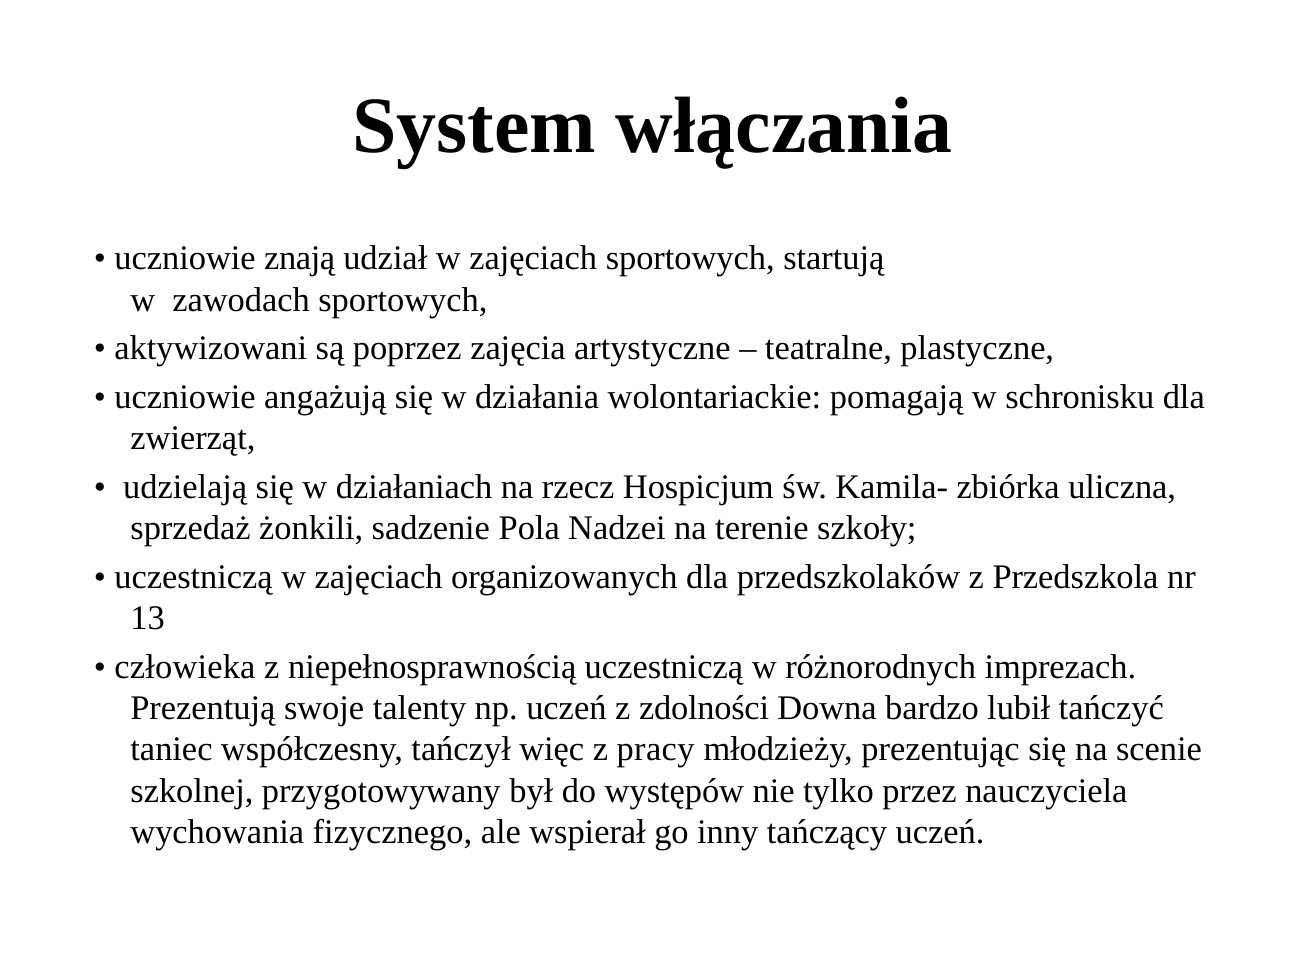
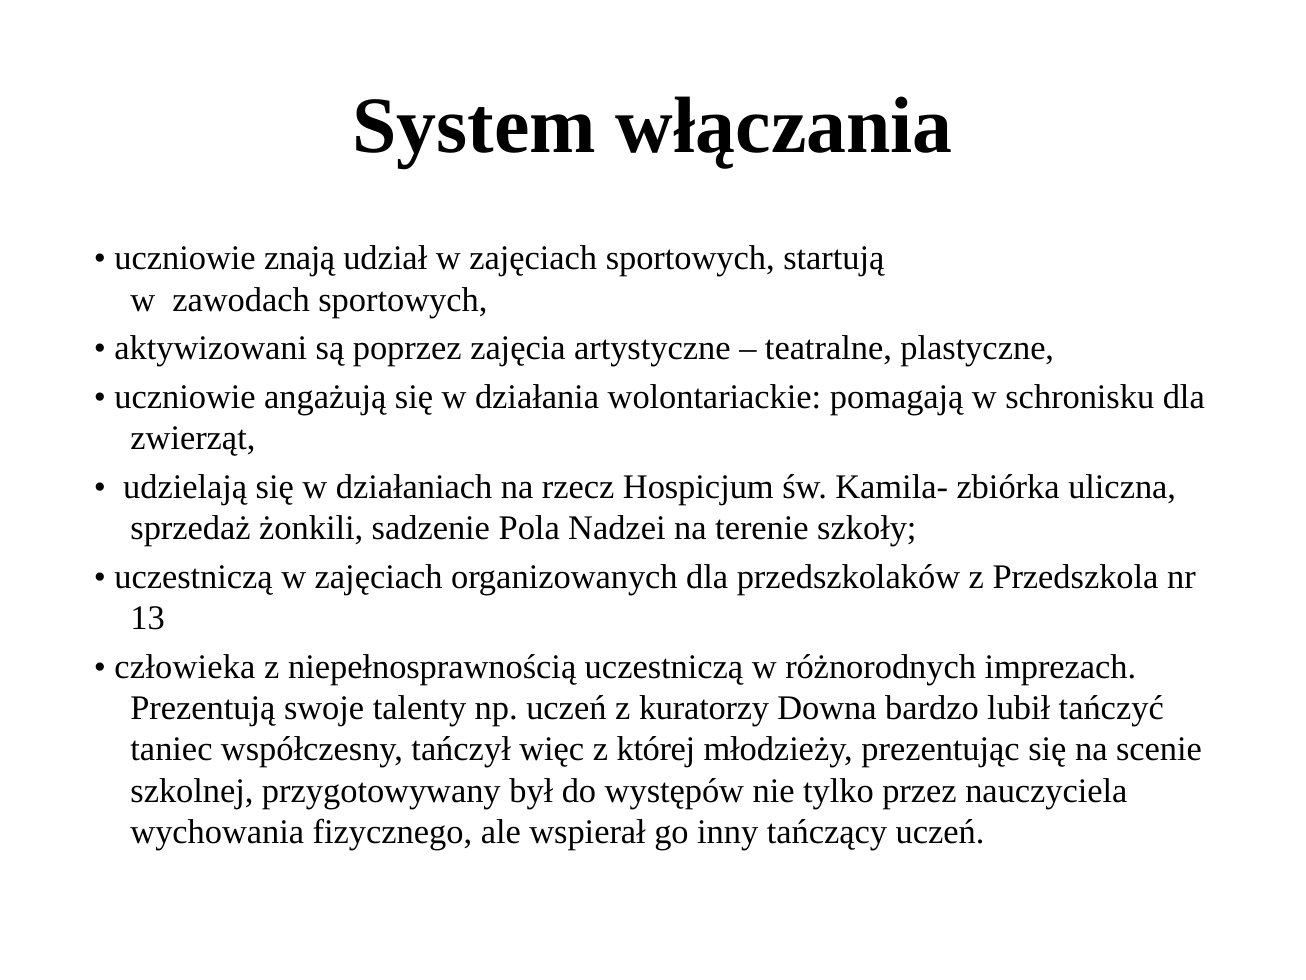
zdolności: zdolności -> kuratorzy (704, 708)
pracy: pracy -> której (656, 749)
